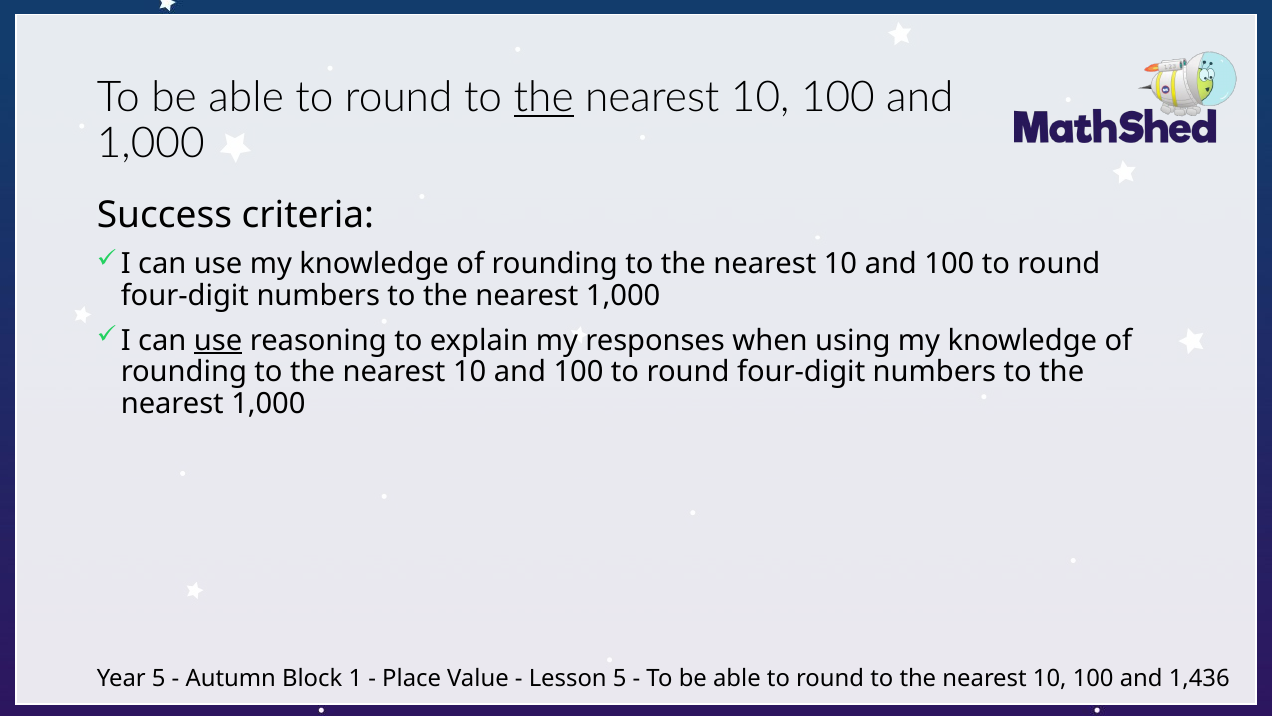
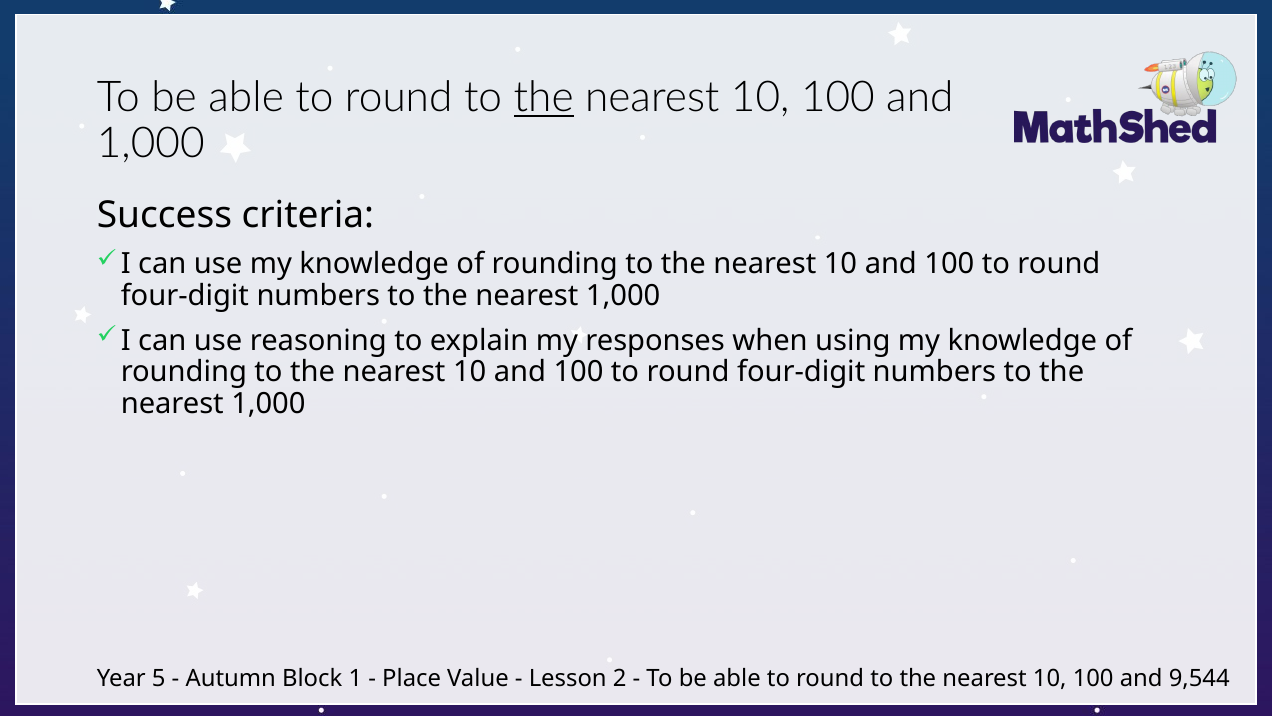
use underline: present -> none (218, 340)
Lesson 5: 5 -> 2 (620, 678)
1,436: 1,436 -> 9,544 (1199, 678)
